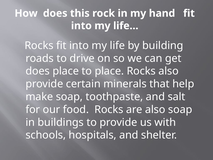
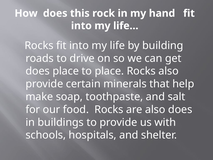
also soap: soap -> does (180, 109)
